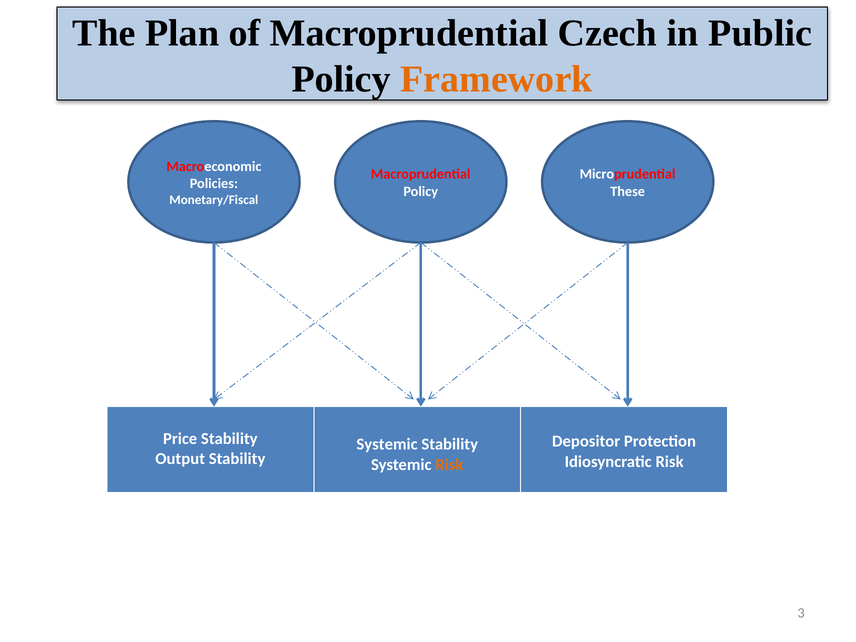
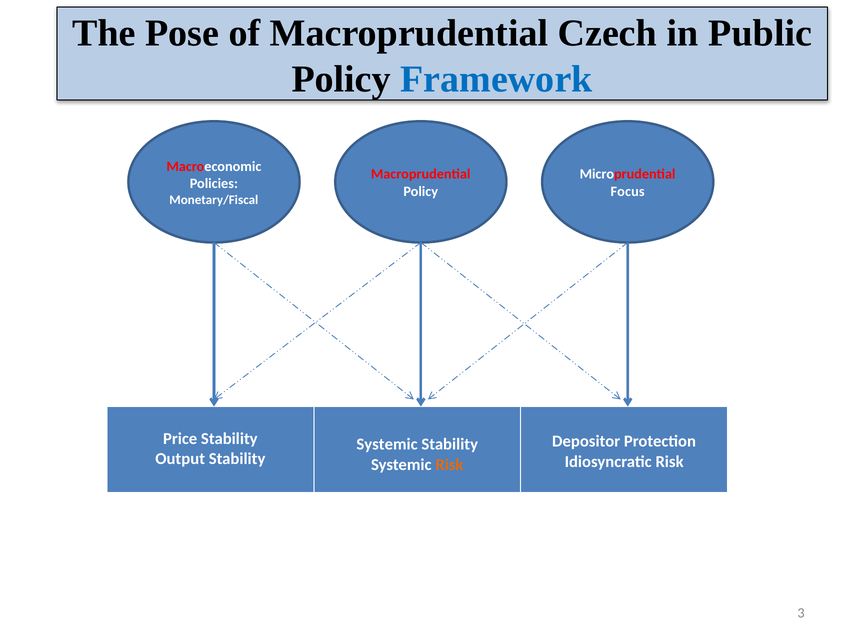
Plan: Plan -> Pose (182, 33)
Framework colour: orange -> blue (496, 79)
These: These -> Focus (628, 191)
